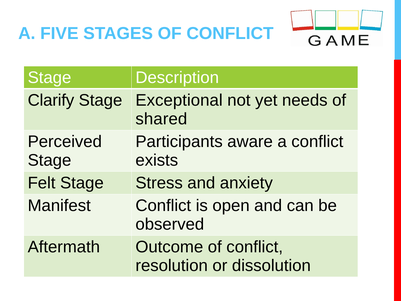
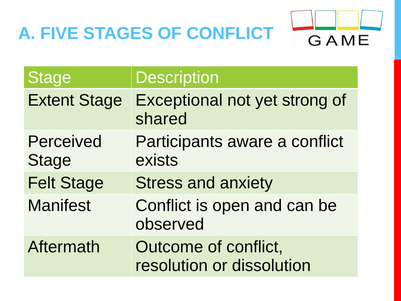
Clarify: Clarify -> Extent (51, 100)
needs: needs -> strong (305, 100)
